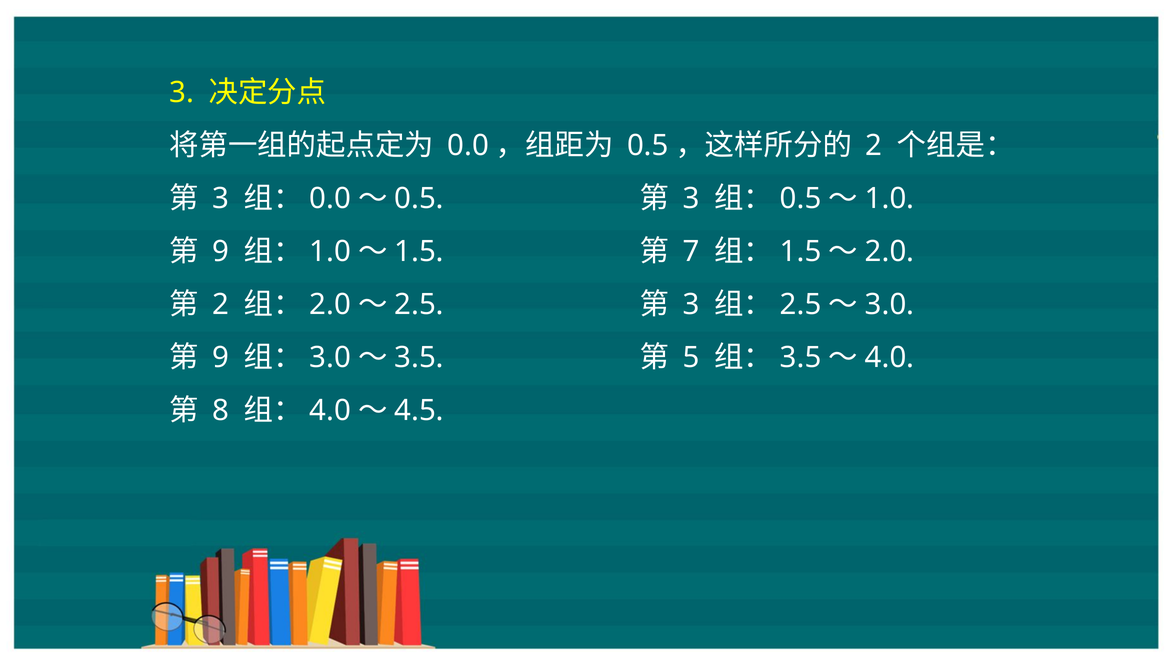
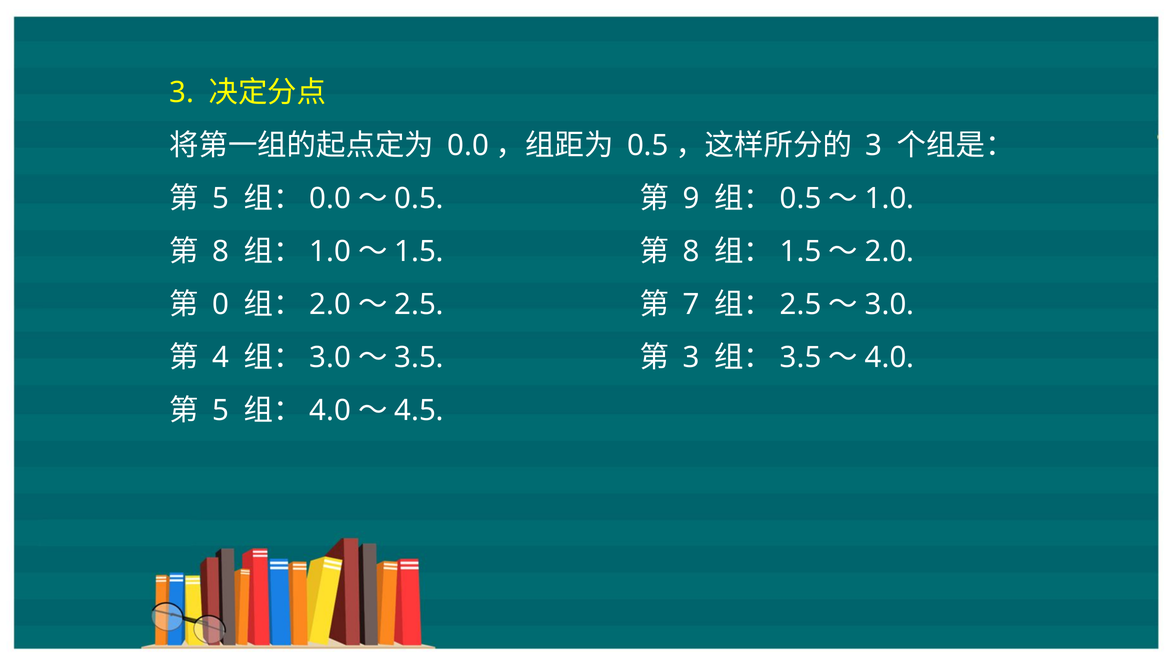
2: 2 -> 3 (874, 145)
3: 3 -> 5 (221, 198)
3: 3 -> 9 (691, 198)
9: 9 -> 8 (221, 251)
7: 7 -> 8 (691, 251)
2: 2 -> 0 (221, 304)
3: 3 -> 7 (691, 304)
9: 9 -> 4 (221, 357)
5: 5 -> 3 (691, 357)
8: 8 -> 5 (221, 410)
